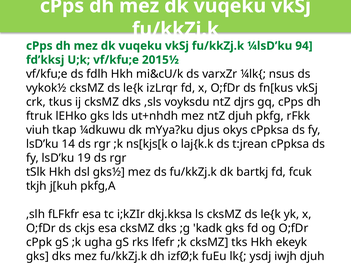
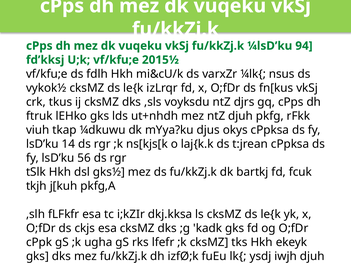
19: 19 -> 56 (84, 158)
